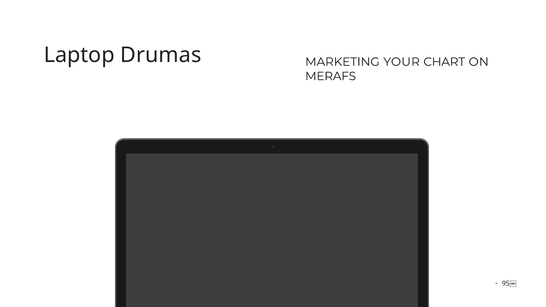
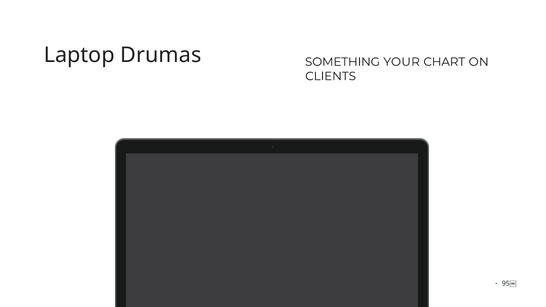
MARKETING: MARKETING -> SOMETHING (342, 62)
MERAFS: MERAFS -> CLIENTS (331, 76)
